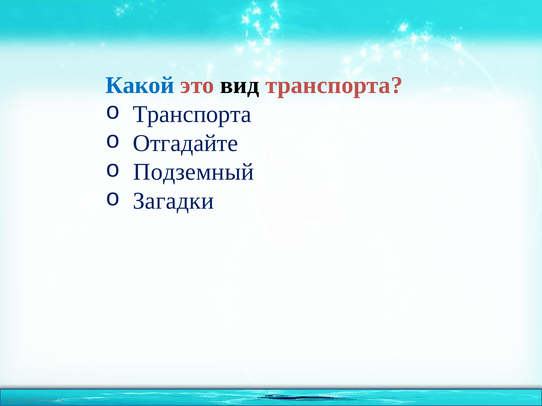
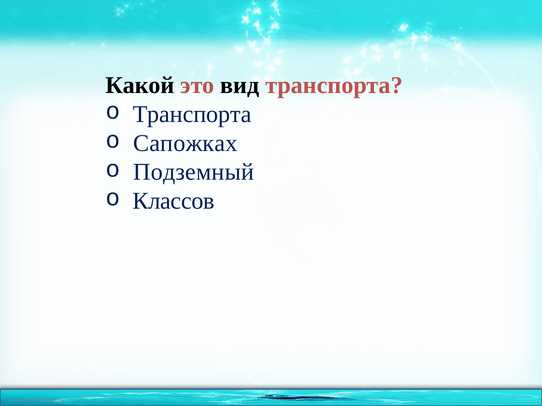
Какой colour: blue -> black (140, 85)
Отгадайте: Отгадайте -> Сапожках (185, 143)
Загадки: Загадки -> Классов (174, 201)
